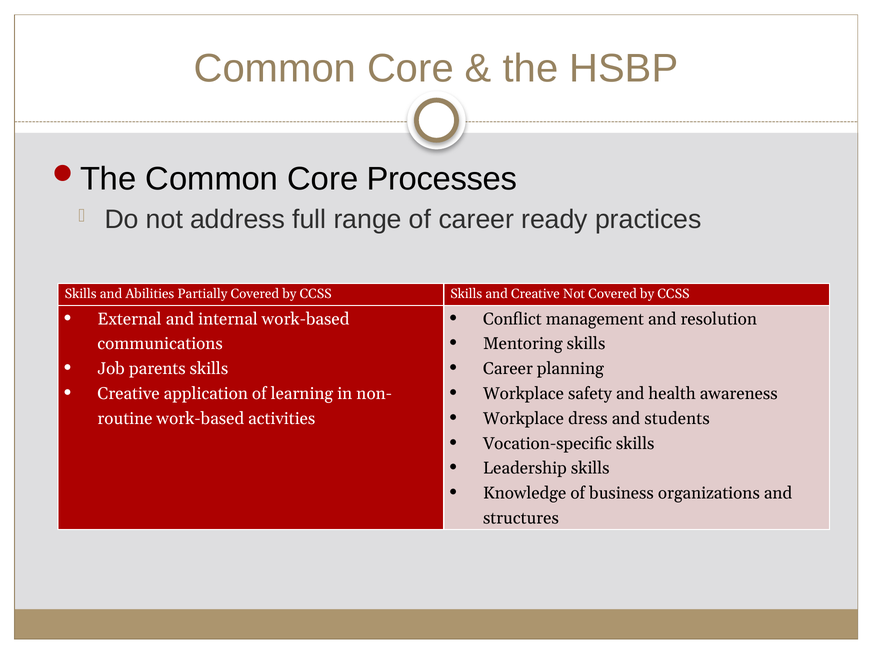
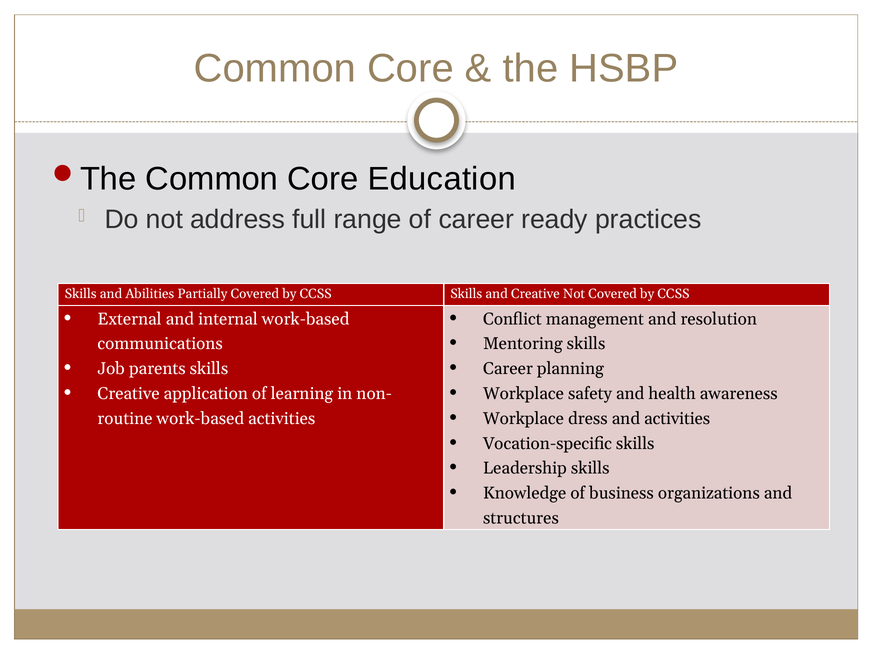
Processes: Processes -> Education (442, 179)
and students: students -> activities (677, 419)
